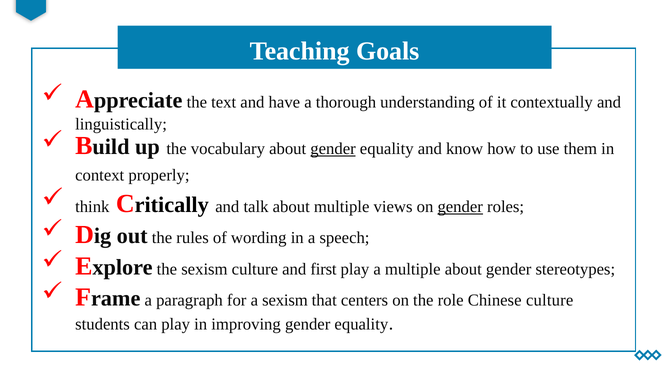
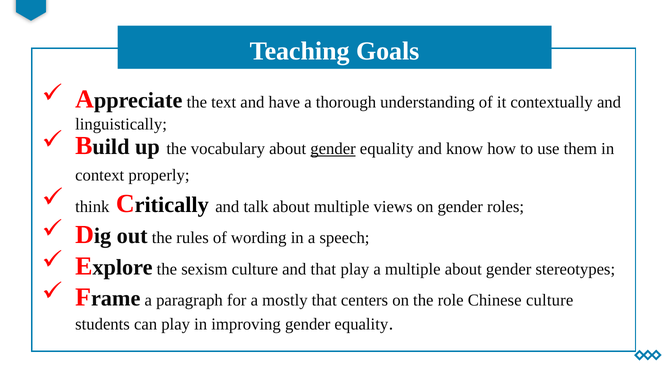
gender underline: present -> none (460, 207)
and first: first -> that (323, 269)
a sexism: sexism -> mostly (285, 300)
